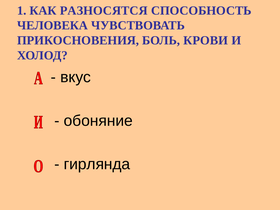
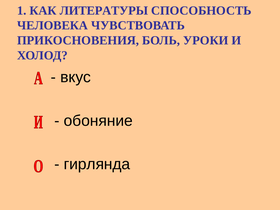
РАЗНОСЯТСЯ: РАЗНОСЯТСЯ -> ЛИТЕРАТУРЫ (104, 11)
КРОВИ: КРОВИ -> УРОКИ (206, 40)
